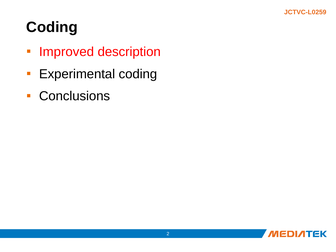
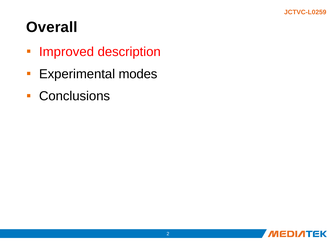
Coding: Coding -> Overall (52, 27)
Experimental coding: coding -> modes (138, 74)
